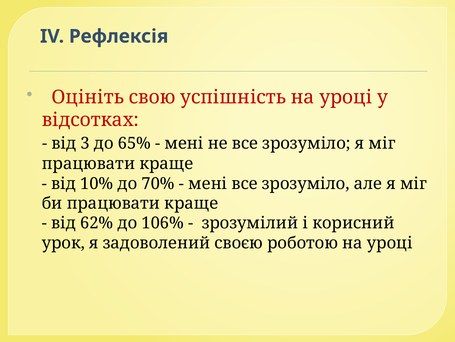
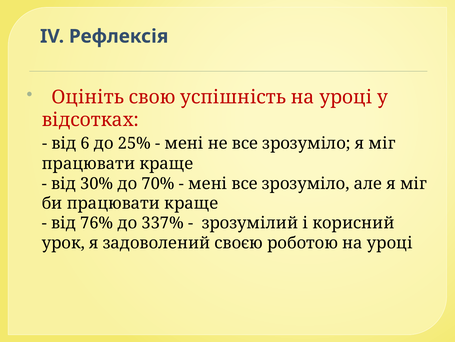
3: 3 -> 6 (85, 143)
65%: 65% -> 25% (134, 143)
10%: 10% -> 30% (97, 183)
62%: 62% -> 76% (97, 223)
106%: 106% -> 337% (163, 223)
